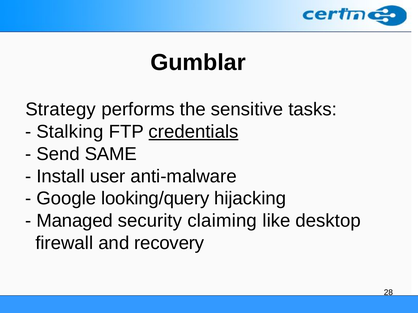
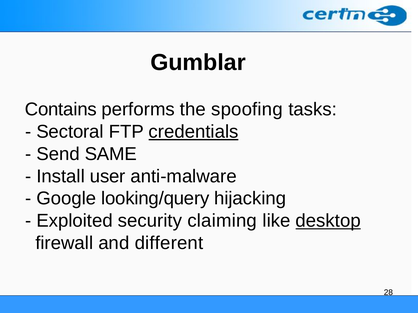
Strategy: Strategy -> Contains (61, 110)
sensitive: sensitive -> spoofing (247, 110)
Stalking: Stalking -> Sectoral (70, 132)
Managed: Managed -> Exploited (75, 221)
desktop underline: none -> present (328, 221)
recovery: recovery -> different (169, 243)
